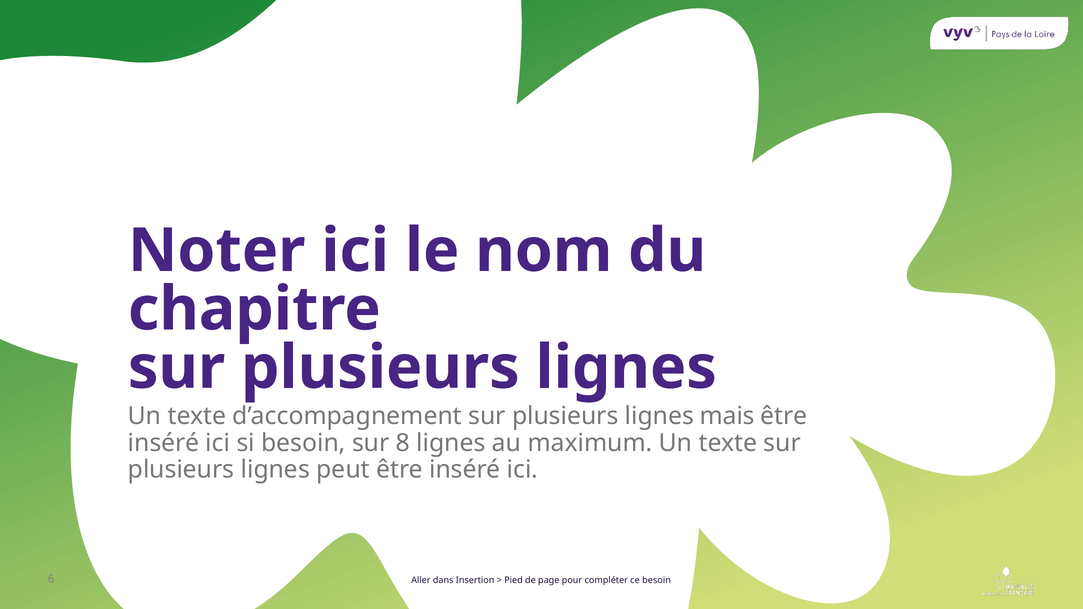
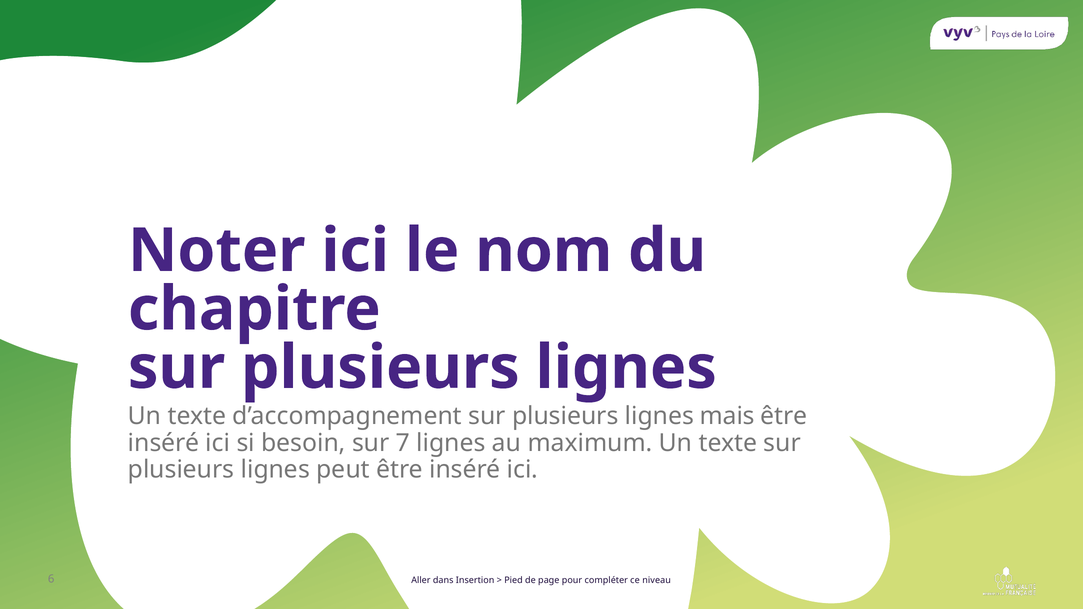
8: 8 -> 7 (403, 443)
ce besoin: besoin -> niveau (657, 581)
